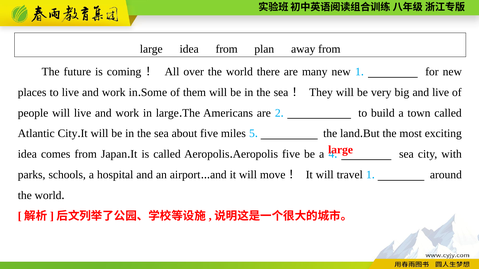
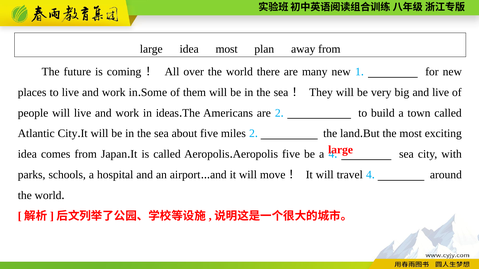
idea from: from -> most (227, 49)
in large: large -> ideas (167, 113)
miles 5: 5 -> 2 (252, 134)
travel 1: 1 -> 4 (369, 175)
